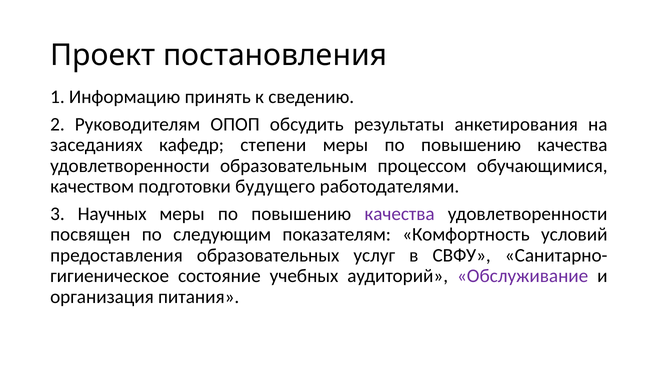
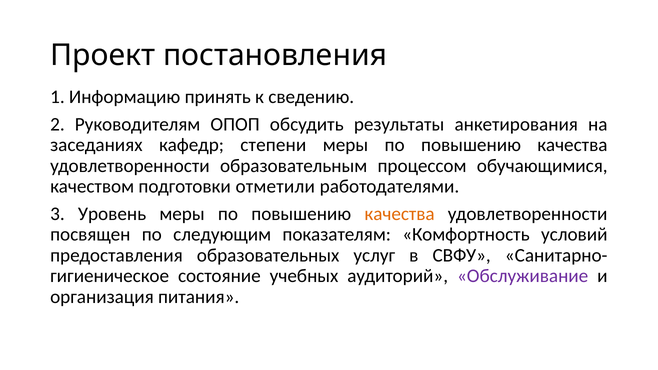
будущего: будущего -> отметили (275, 186)
Научных: Научных -> Уровень (112, 214)
качества colour: purple -> orange (400, 214)
